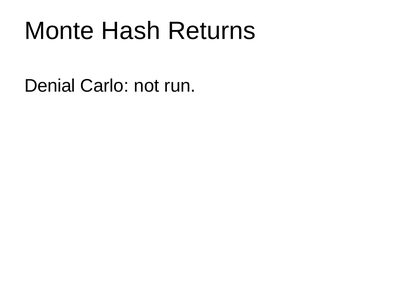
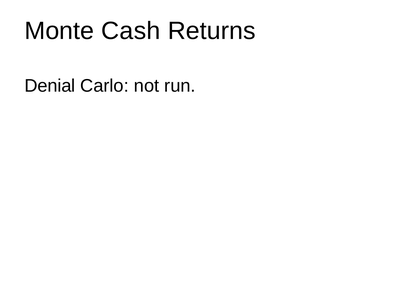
Hash: Hash -> Cash (131, 31)
